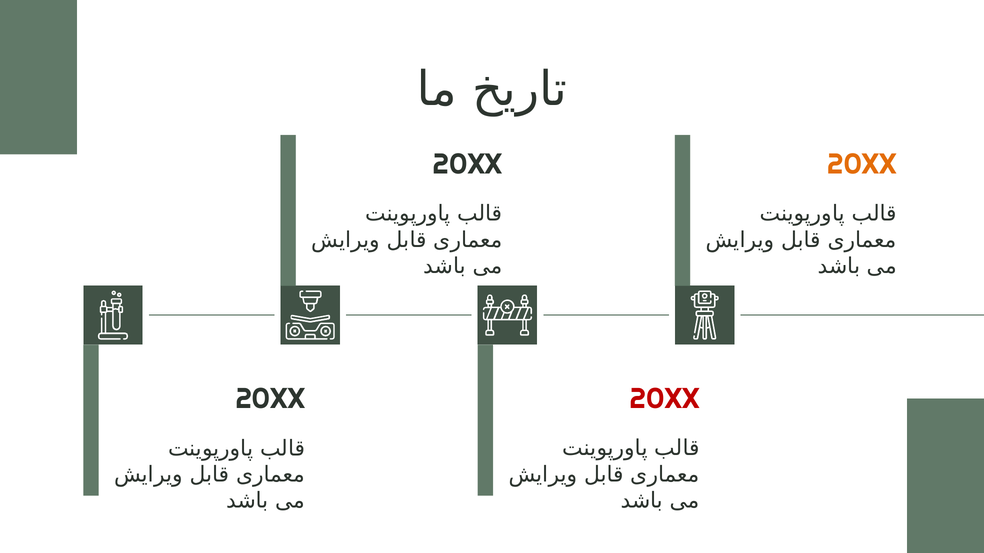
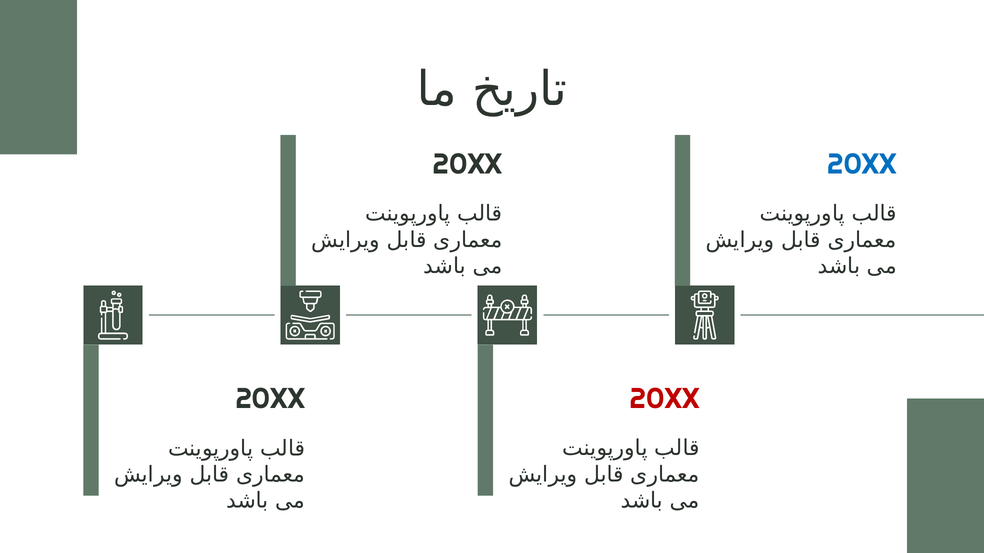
20XX colour: orange -> blue (862, 164)
